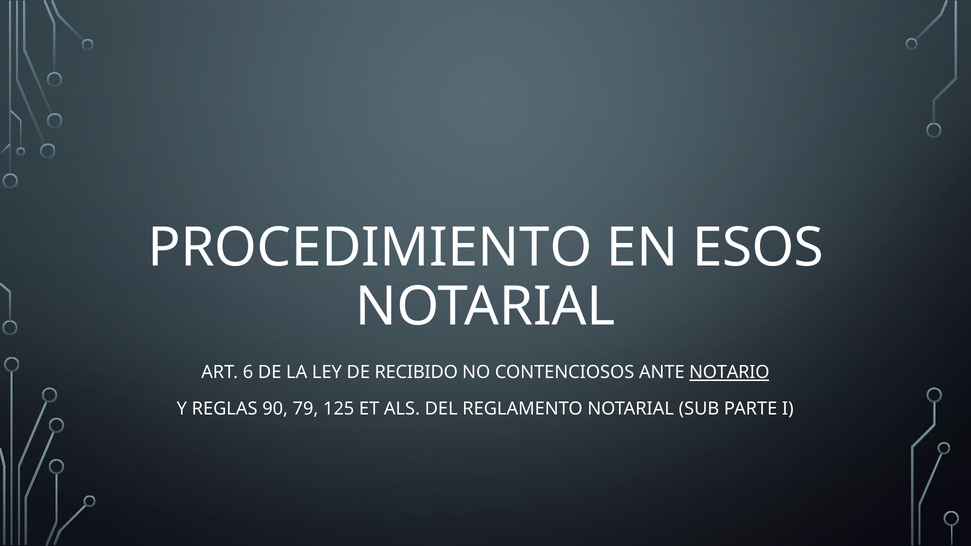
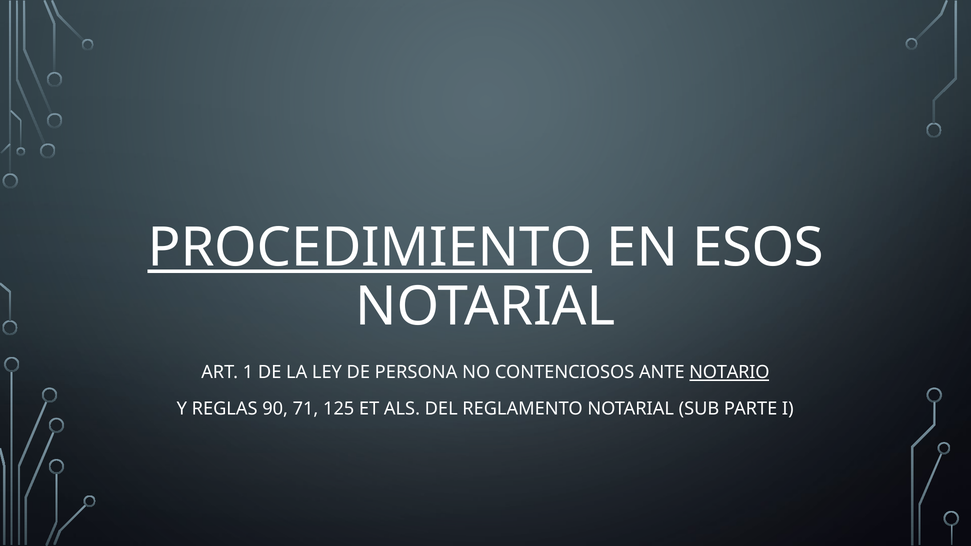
PROCEDIMIENTO underline: none -> present (370, 248)
6: 6 -> 1 (248, 373)
RECIBIDO: RECIBIDO -> PERSONA (416, 373)
79: 79 -> 71 (306, 409)
